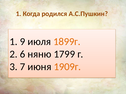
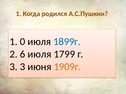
9: 9 -> 0 (23, 42)
1899г colour: orange -> blue (67, 42)
6 няню: няню -> июля (39, 54)
7: 7 -> 3 (23, 67)
